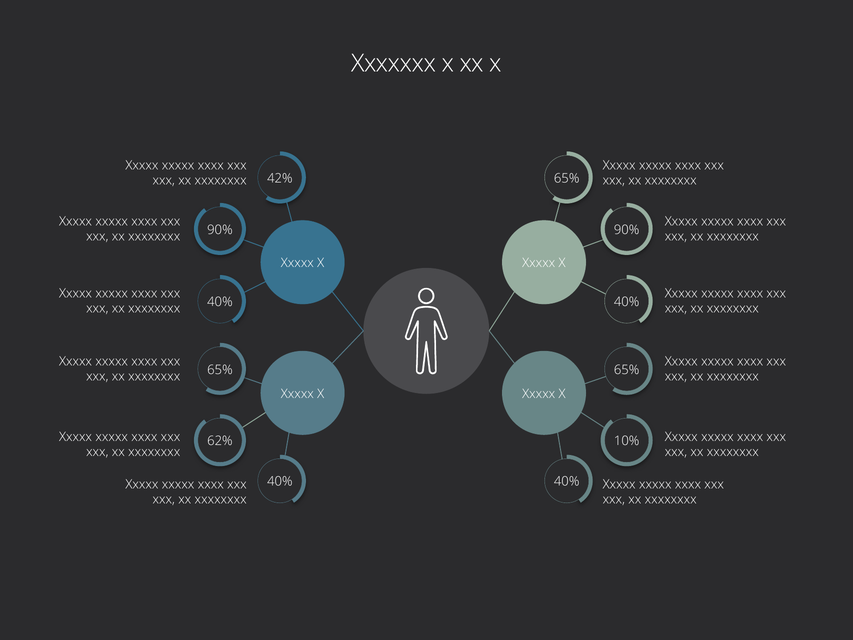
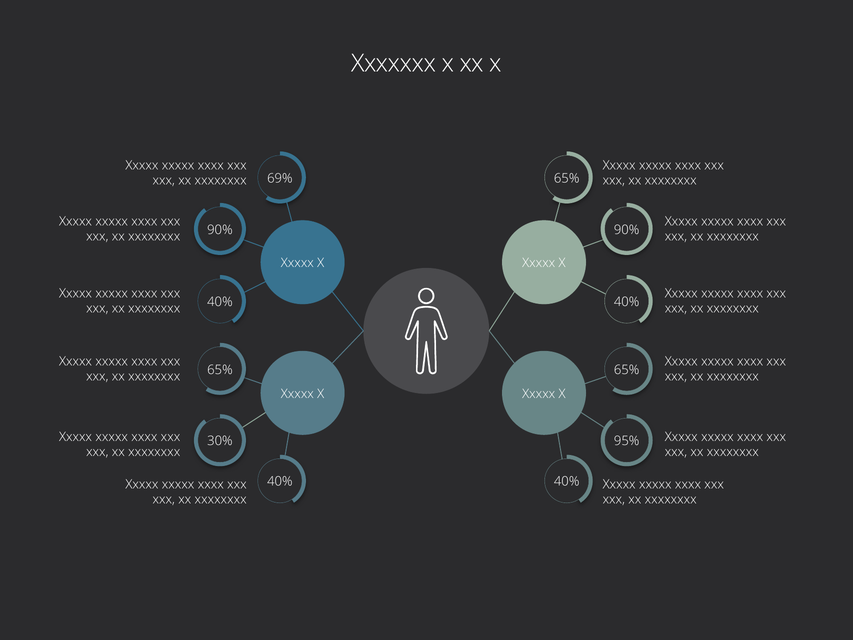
42%: 42% -> 69% (280, 178)
62%: 62% -> 30% (220, 441)
10%: 10% -> 95% (627, 441)
